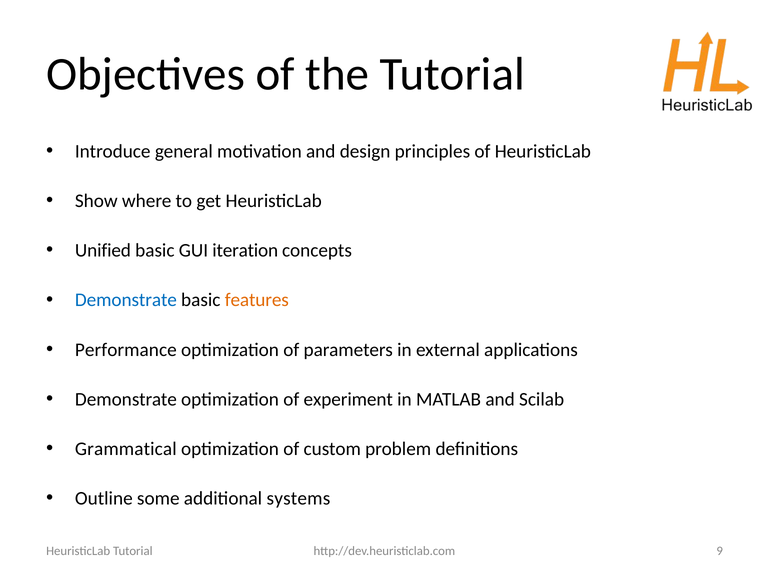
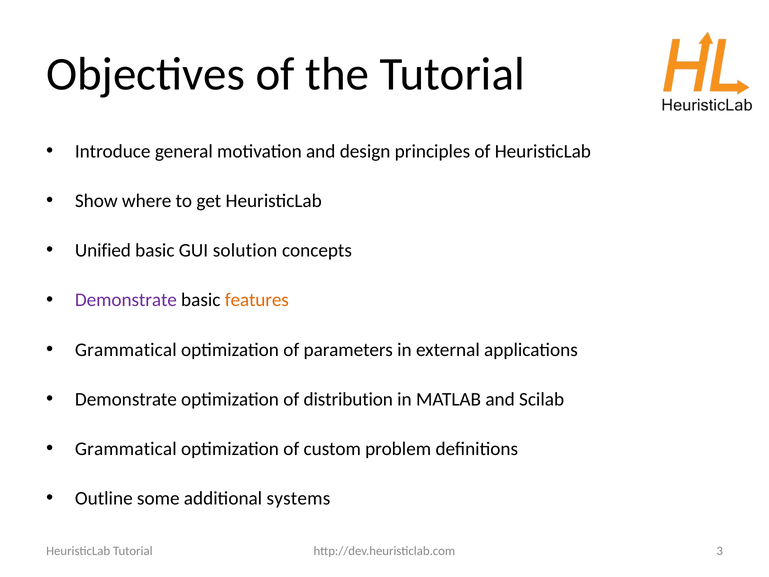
iteration: iteration -> solution (245, 250)
Demonstrate colour: blue -> purple (126, 300)
Performance: Performance -> Grammatical (126, 350)
experiment: experiment -> distribution (348, 399)
9: 9 -> 3 (720, 551)
